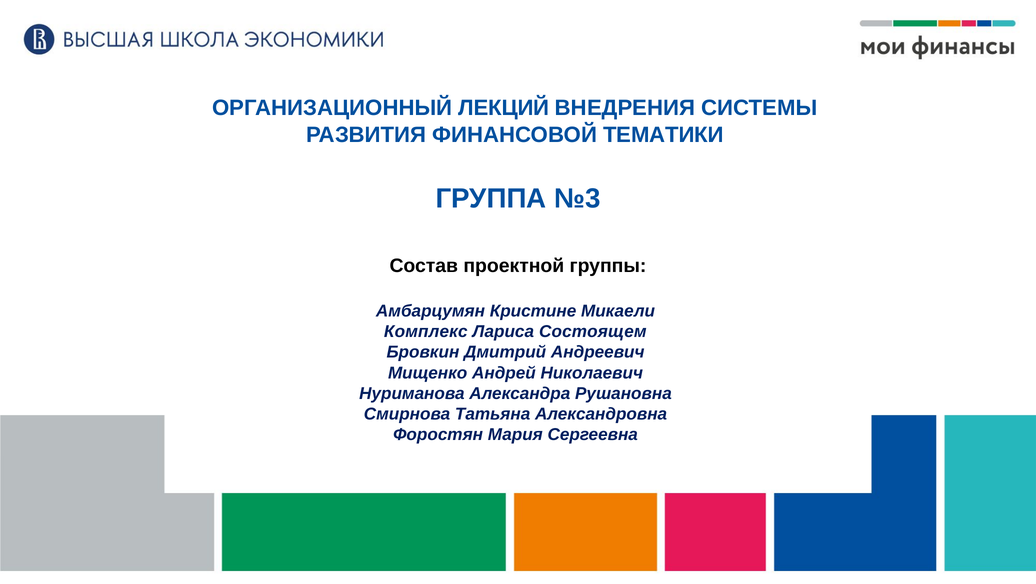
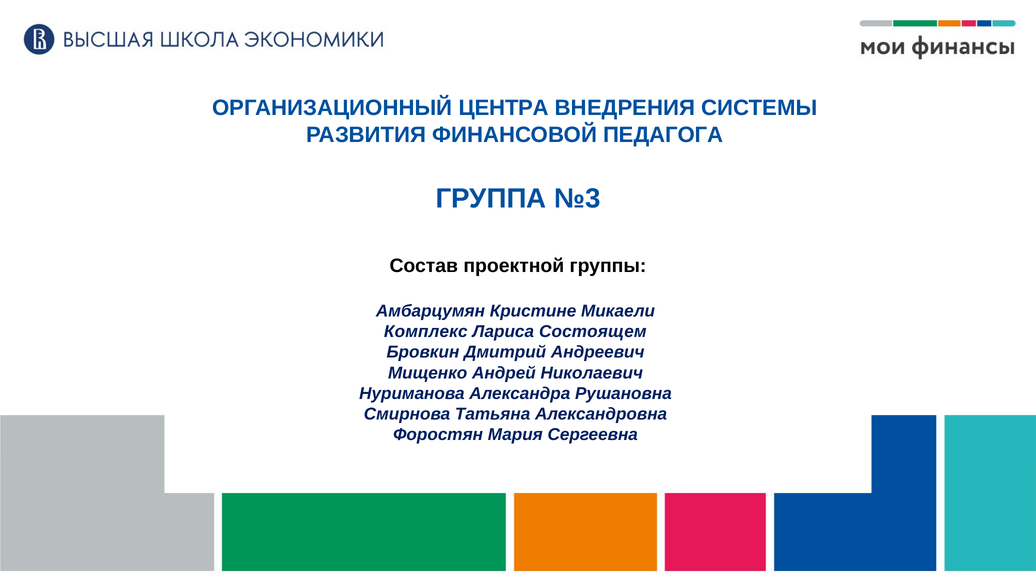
ЛЕКЦИЙ: ЛЕКЦИЙ -> ЦЕНТРА (504, 108)
ТЕМАТИКИ: ТЕМАТИКИ -> ПЕДАГОГА (663, 135)
